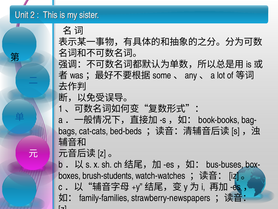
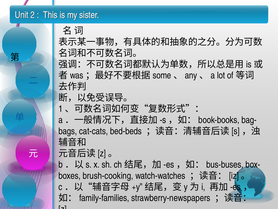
brush-students: brush-students -> brush-cooking (108, 175)
